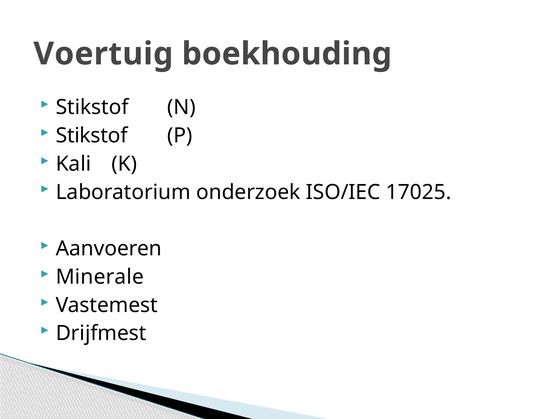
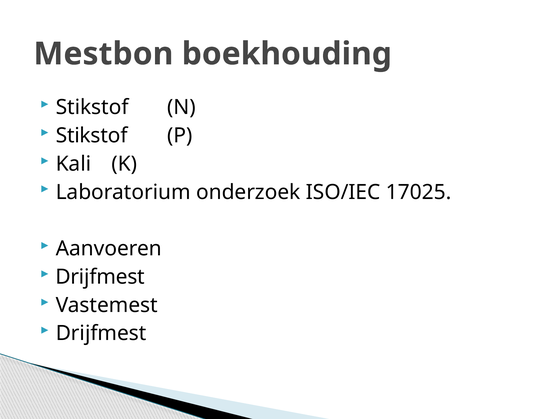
Voertuig: Voertuig -> Mestbon (103, 54)
Minerale: Minerale -> Drijfmest (100, 277)
